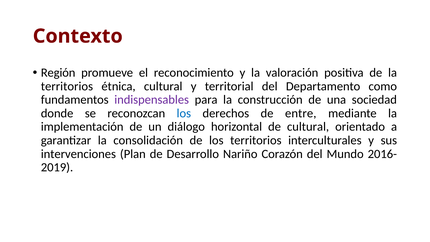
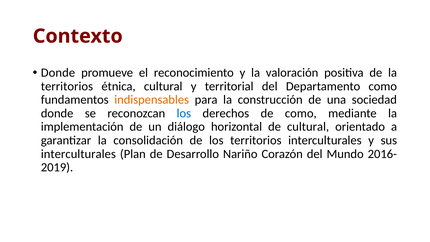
Región: Región -> Donde (58, 73)
indispensables colour: purple -> orange (152, 100)
de entre: entre -> como (301, 113)
intervenciones: intervenciones -> interculturales (78, 154)
